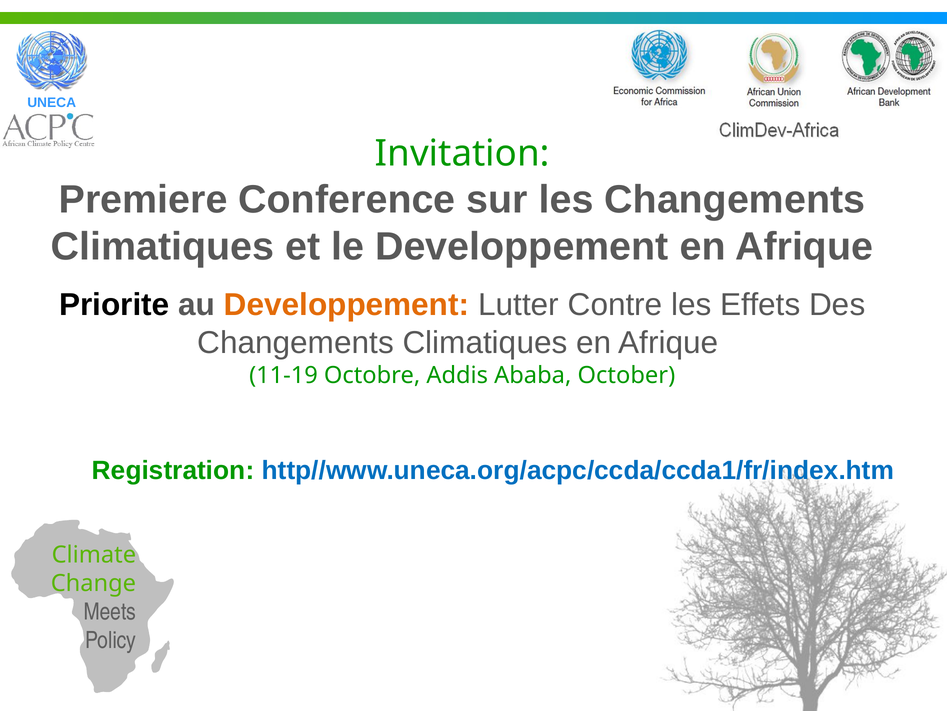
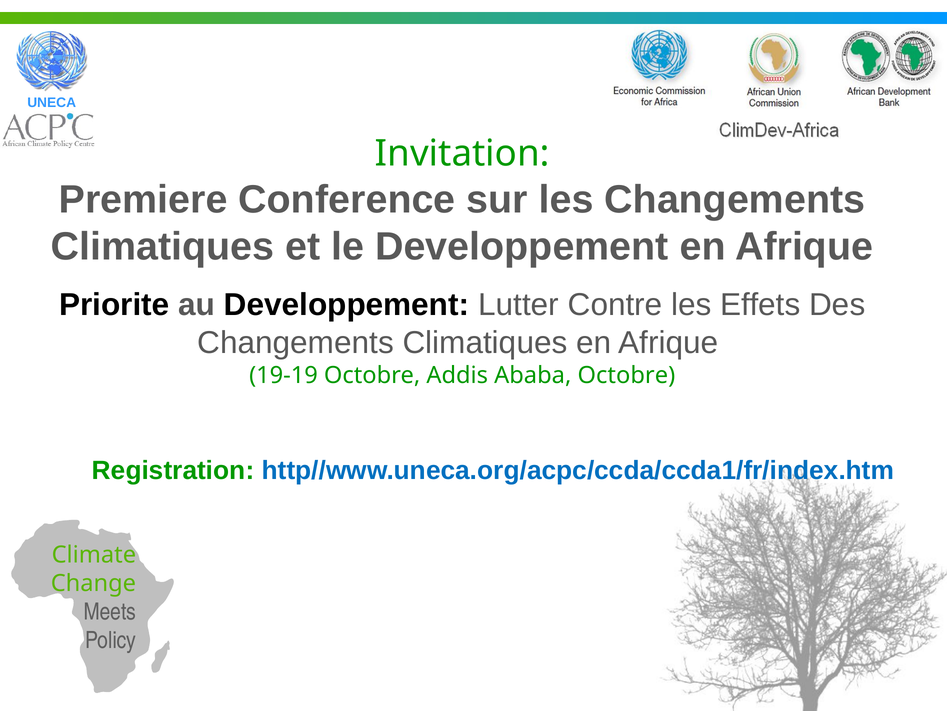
Developpement colour: orange -> black (347, 305)
11-19: 11-19 -> 19-19 (283, 375)
Ababa October: October -> Octobre (626, 375)
